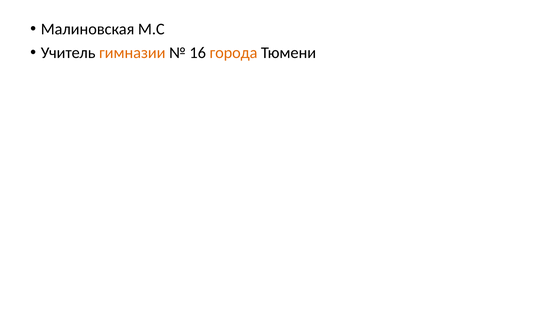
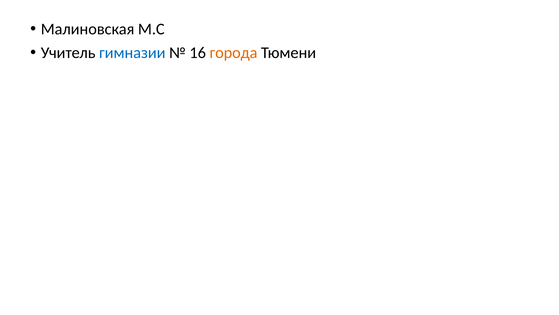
гимназии colour: orange -> blue (132, 53)
